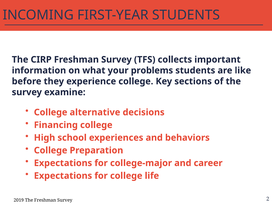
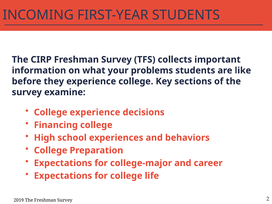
College alternative: alternative -> experience (95, 112)
